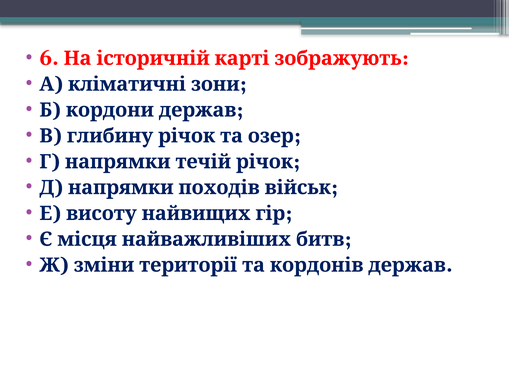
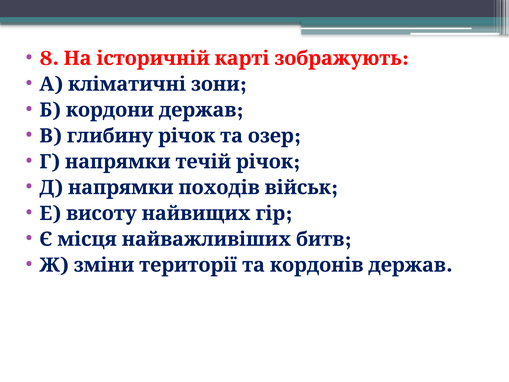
6: 6 -> 8 (49, 58)
